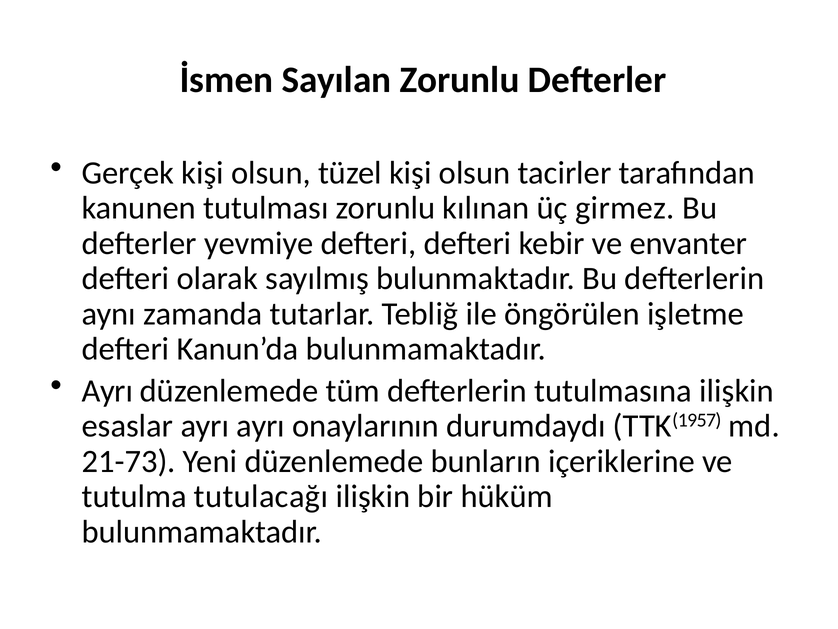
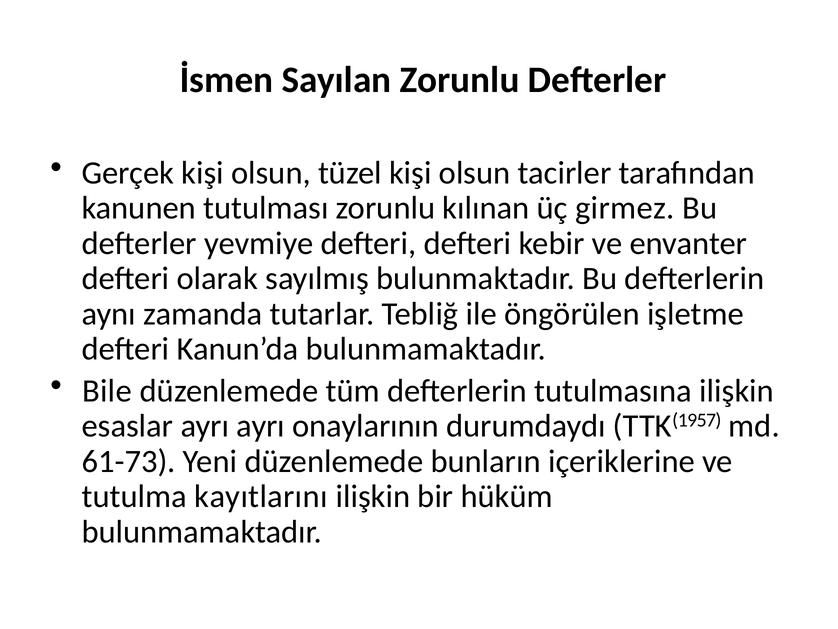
Ayrı: Ayrı -> Bile (107, 391)
21-73: 21-73 -> 61-73 (129, 461)
tutulacağı: tutulacağı -> kayıtlarını (261, 496)
